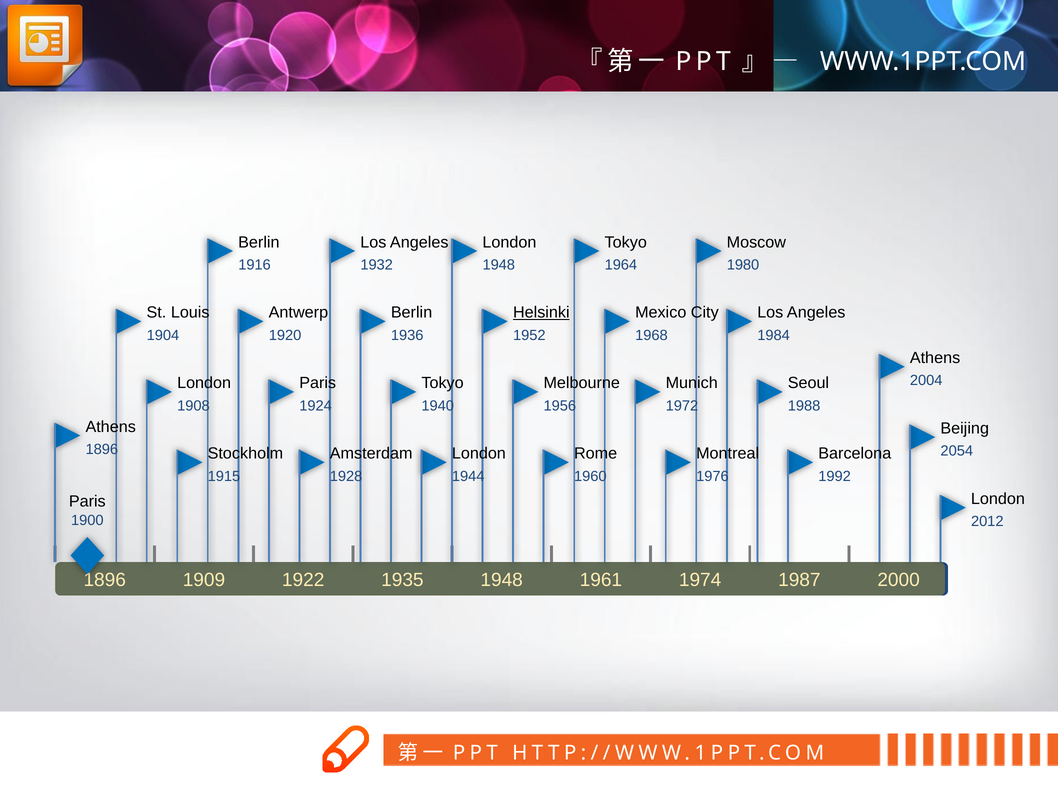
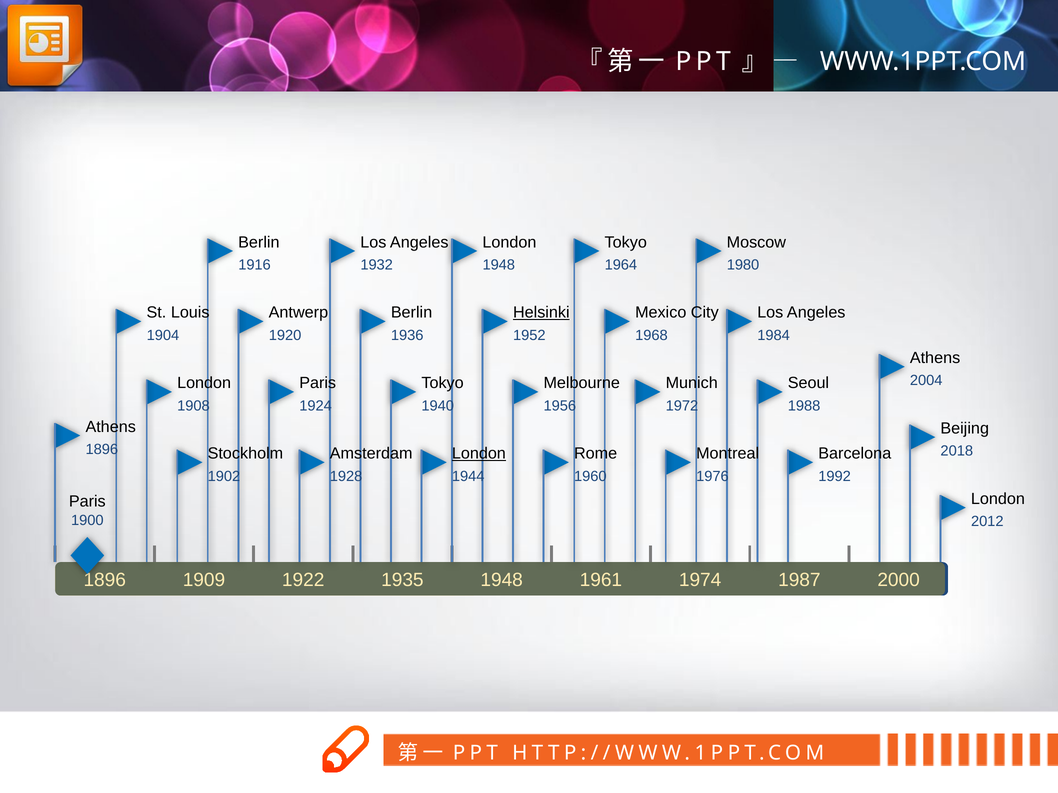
2054: 2054 -> 2018 (957, 451)
London underline: none -> present (479, 454)
1915: 1915 -> 1902 (224, 477)
